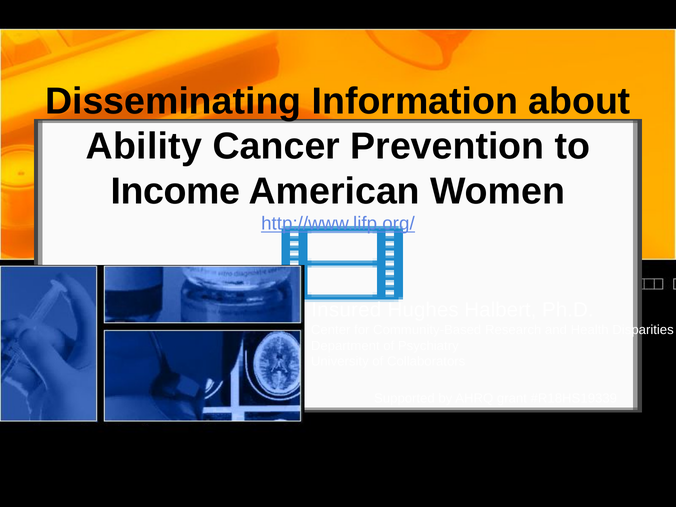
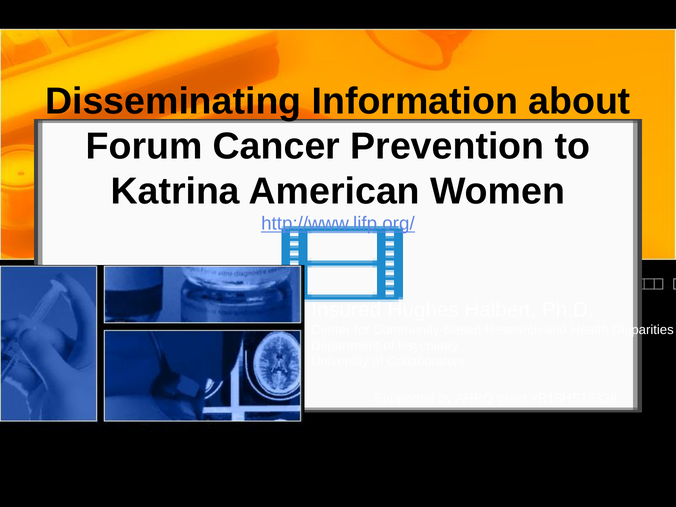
Ability: Ability -> Forum (144, 146)
Income: Income -> Katrina (175, 191)
